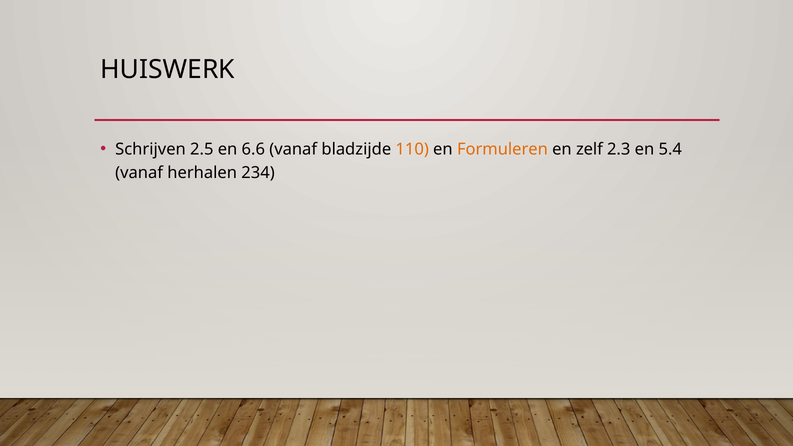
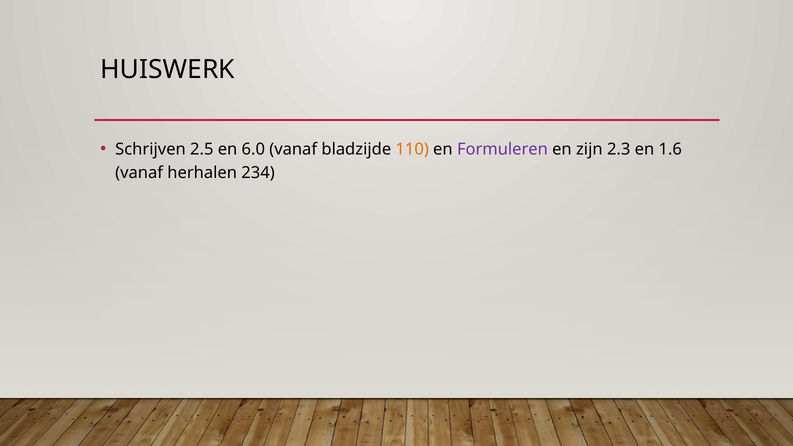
6.6: 6.6 -> 6.0 (253, 149)
Formuleren colour: orange -> purple (502, 149)
zelf: zelf -> zijn (589, 149)
5.4: 5.4 -> 1.6 (670, 149)
